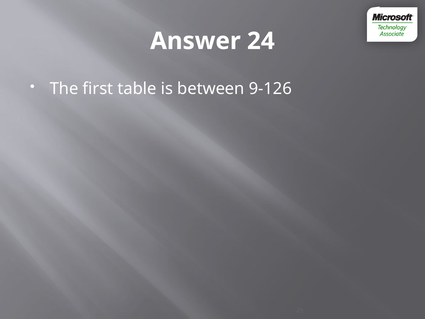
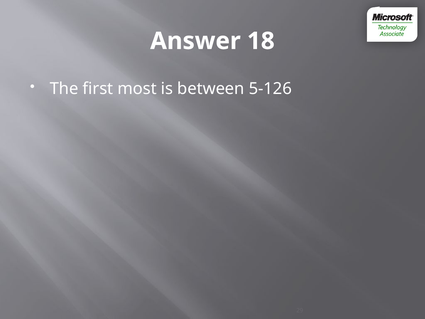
24: 24 -> 18 (261, 41)
table: table -> most (137, 89)
9-126: 9-126 -> 5-126 (270, 89)
